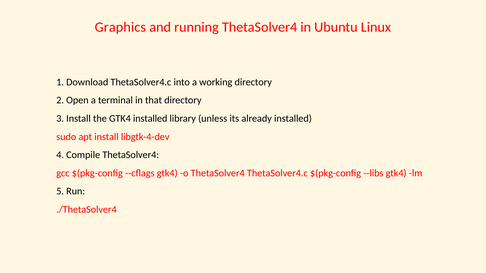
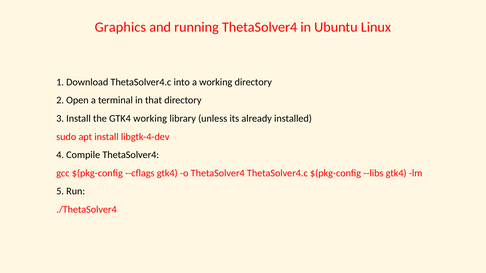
GTK4 installed: installed -> working (150, 119)
